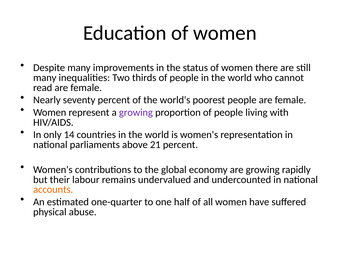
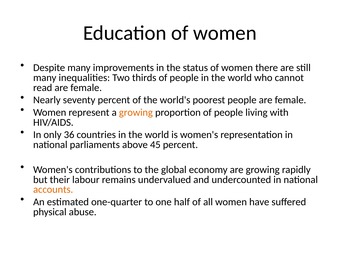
growing colour: purple -> orange (136, 112)
14: 14 -> 36 (69, 135)
21: 21 -> 45 (155, 145)
